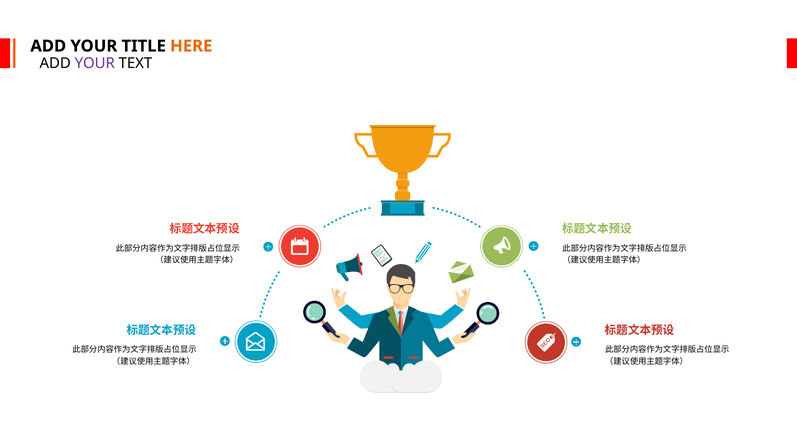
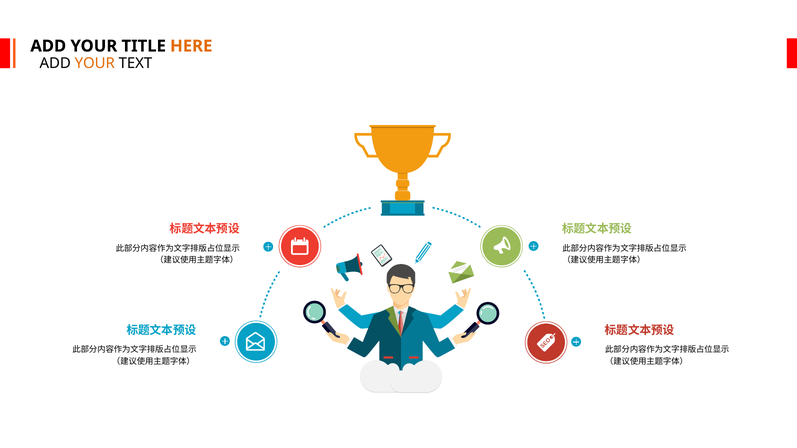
YOUR colour: purple -> orange (95, 63)
